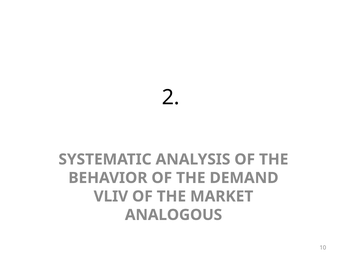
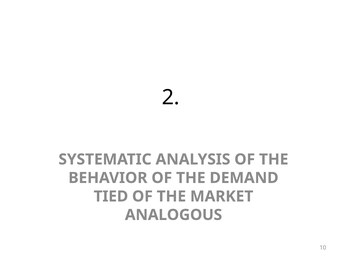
VLIV: VLIV -> TIED (111, 197)
